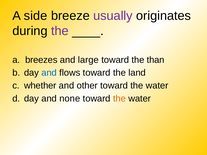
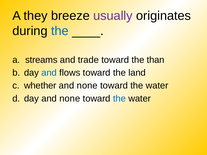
side: side -> they (36, 16)
the colour: purple -> blue (60, 31)
breezes: breezes -> streams (41, 60)
large: large -> trade (88, 60)
other: other -> none (87, 86)
the colour: orange -> blue (119, 99)
